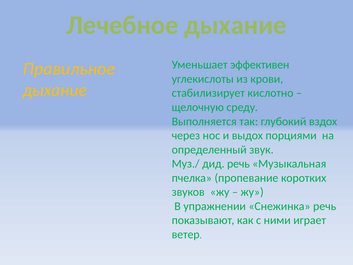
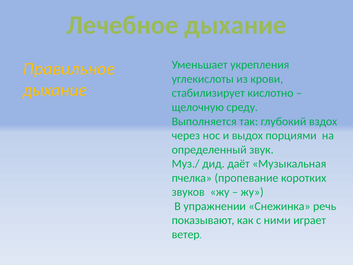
эффективен: эффективен -> укрепления (260, 65)
дид речь: речь -> даёт (238, 164)
